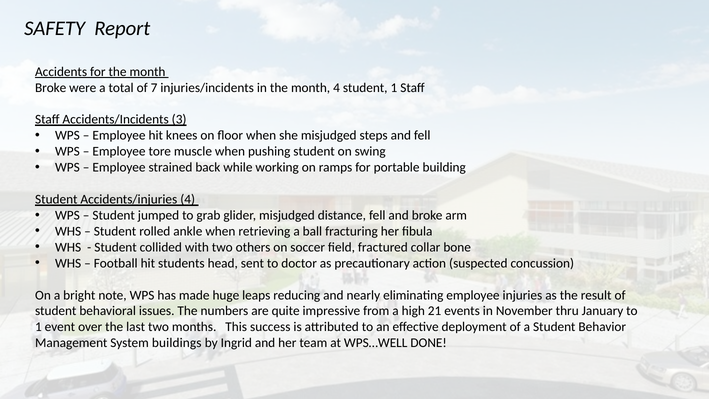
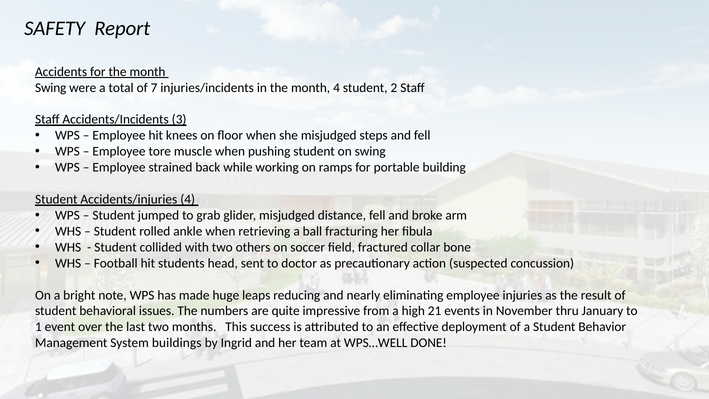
Broke: Broke -> Swing (51, 88)
student 1: 1 -> 2 (394, 88)
